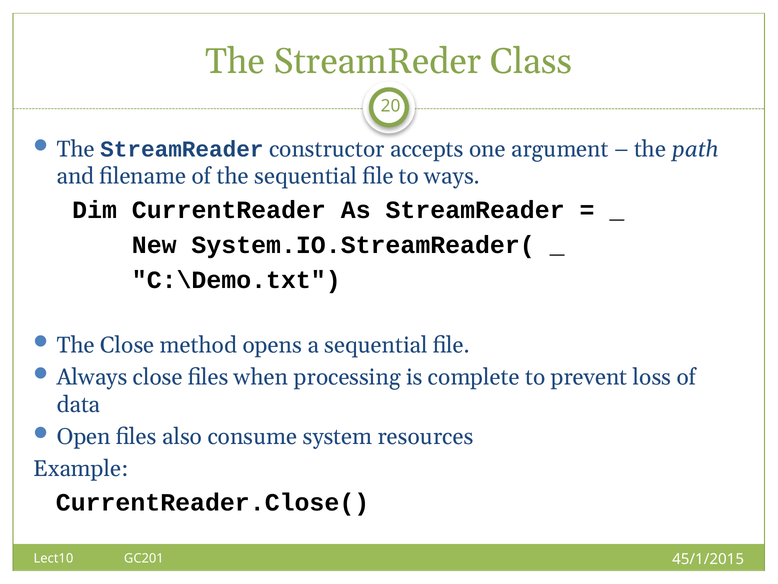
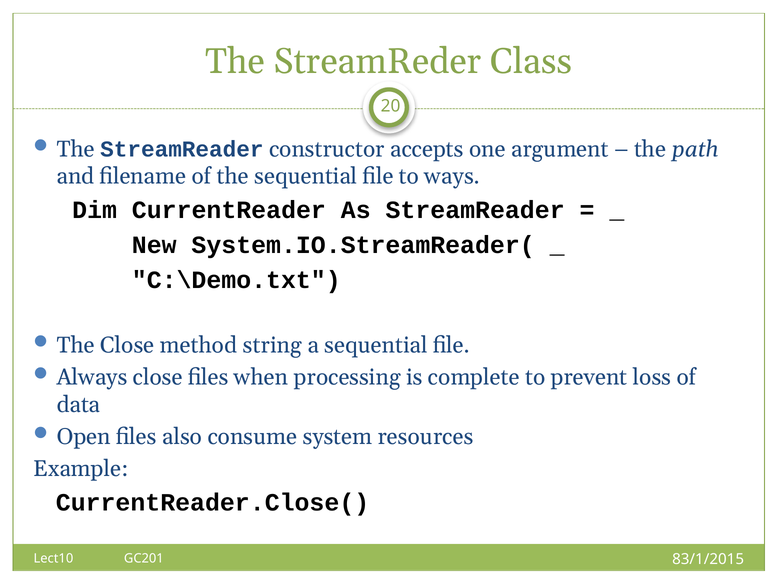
opens: opens -> string (272, 345)
45/1/2015: 45/1/2015 -> 83/1/2015 (708, 559)
